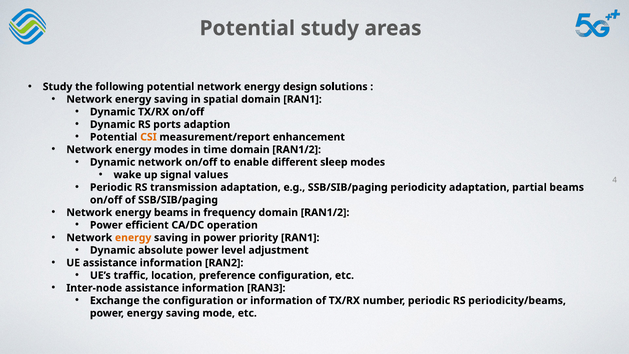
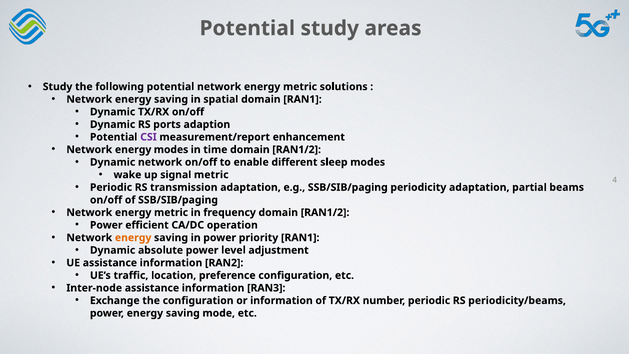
potential network energy design: design -> metric (300, 87)
CSI colour: orange -> purple (148, 137)
signal values: values -> metric (211, 175)
beams: beams -> metric (171, 212)
